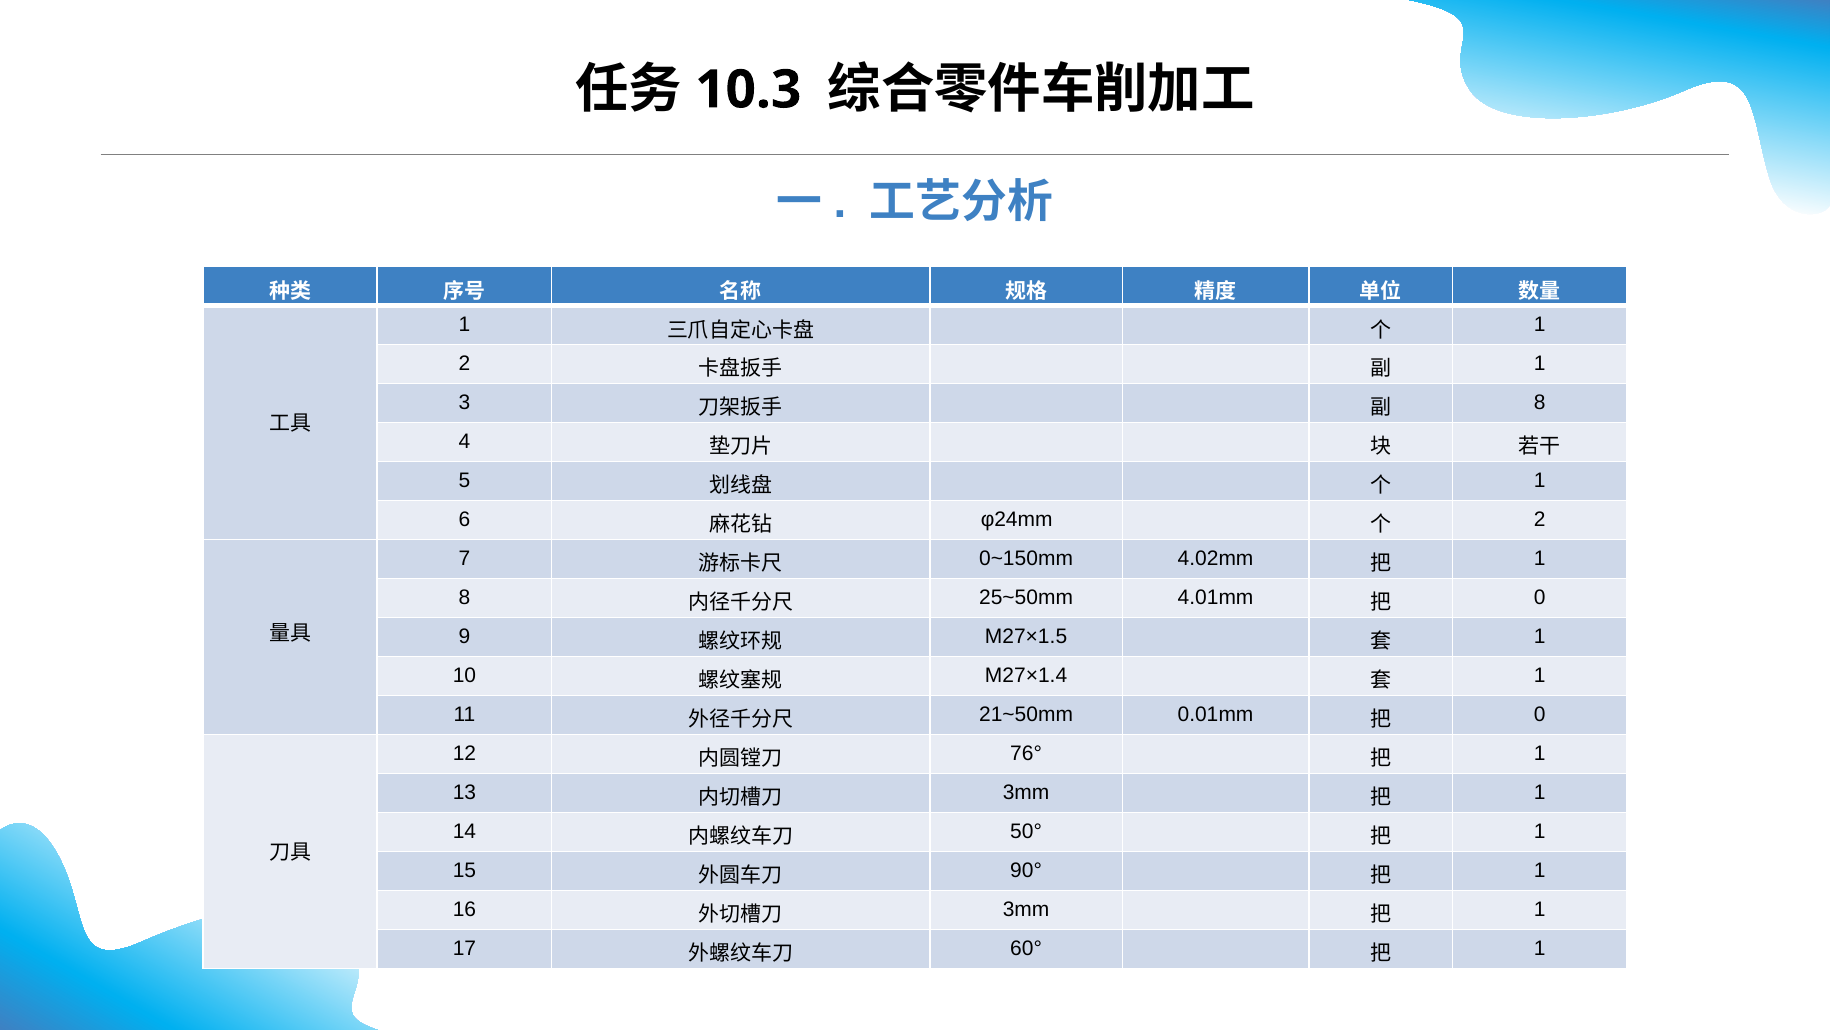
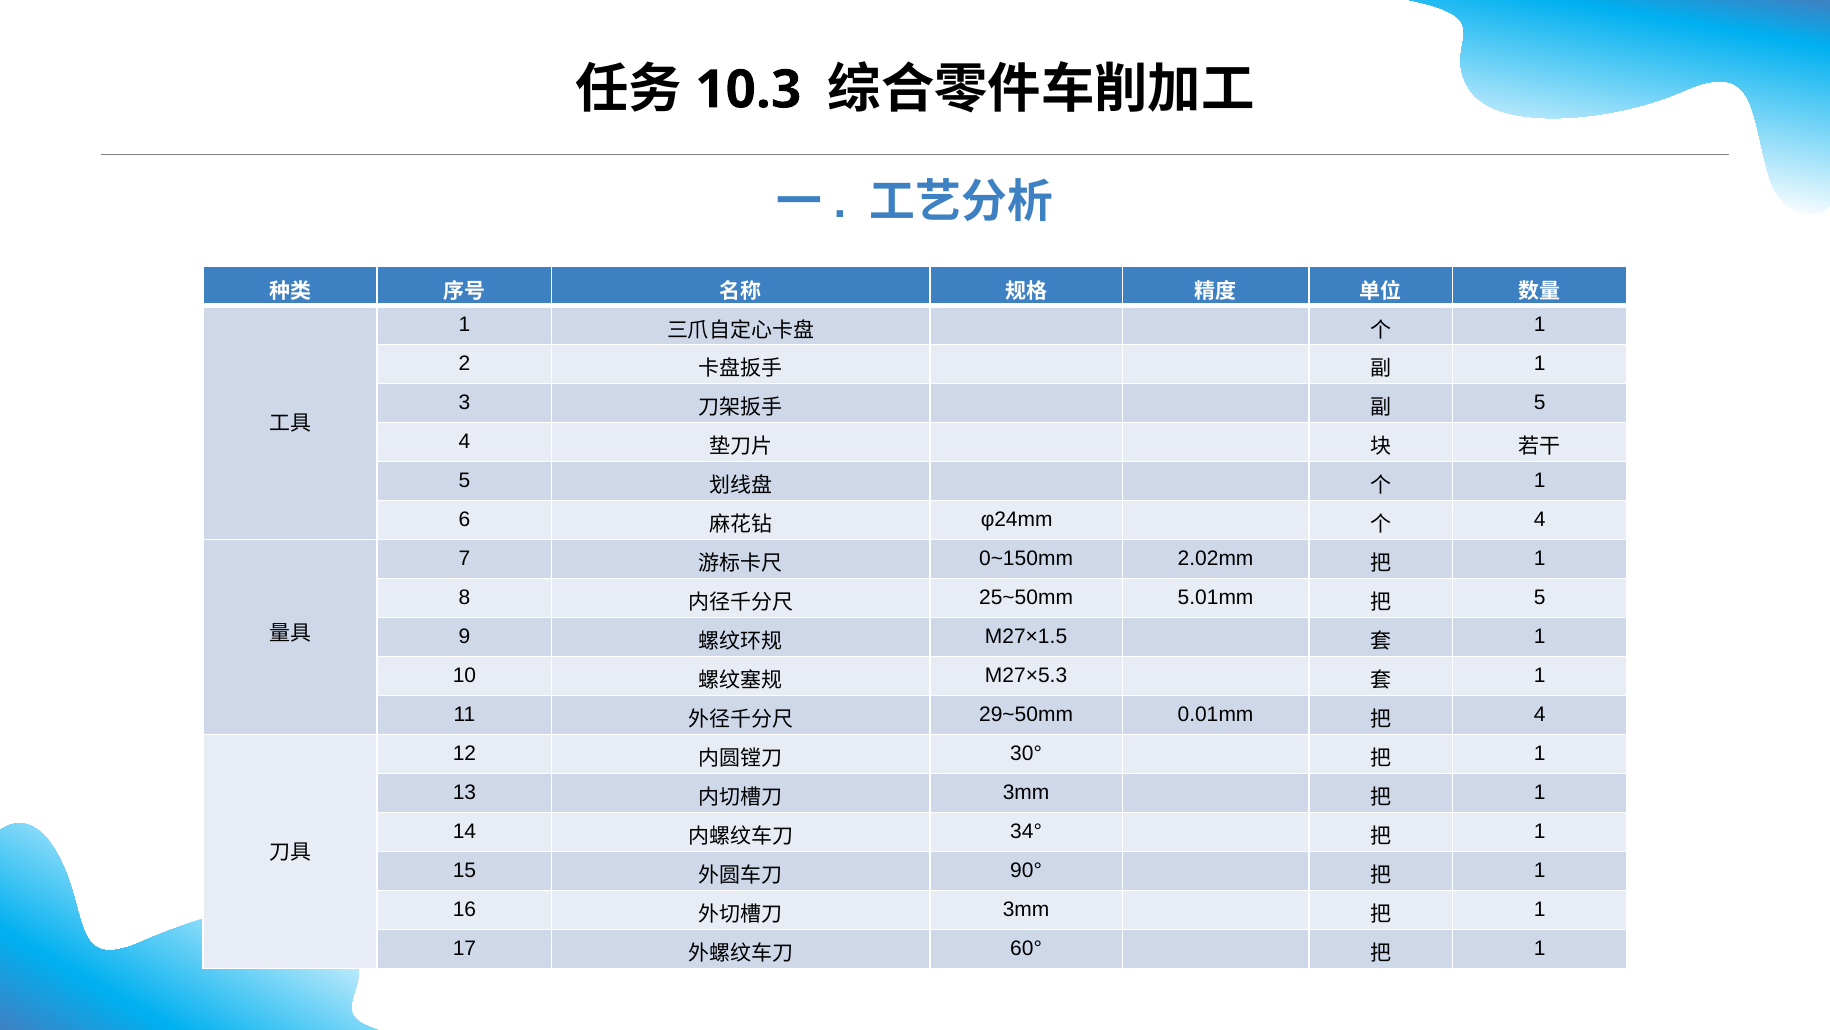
8: 8 -> 5 (1540, 402)
2: 2 -> 4 (1540, 519)
4.02mm: 4.02mm -> 2.02mm (1216, 558)
4.01mm: 4.01mm -> 5.01mm (1216, 597)
0: 0 -> 5 (1540, 597)
M27×1.4: M27×1.4 -> M27×5.3 (1026, 675)
21~50mm: 21~50mm -> 29~50mm (1026, 714)
0: 0 -> 4 (1540, 714)
76°: 76° -> 30° (1026, 753)
50°: 50° -> 34° (1026, 831)
